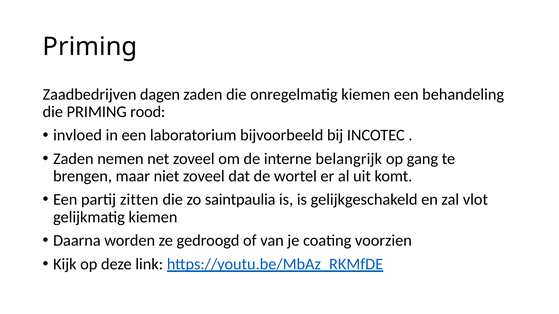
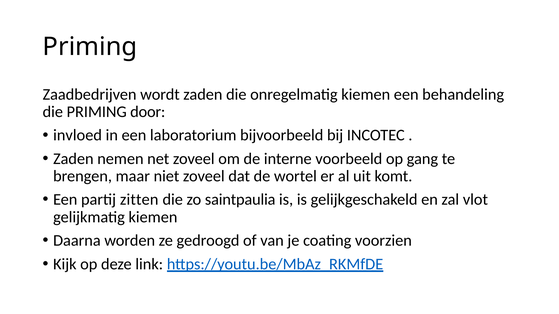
dagen: dagen -> wordt (160, 94)
rood: rood -> door (148, 112)
belangrijk: belangrijk -> voorbeeld (349, 159)
